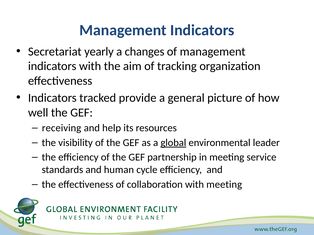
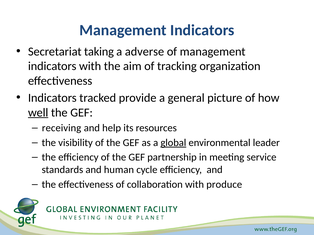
yearly: yearly -> taking (99, 52)
changes: changes -> adverse (144, 52)
well underline: none -> present (38, 113)
with meeting: meeting -> produce (224, 185)
